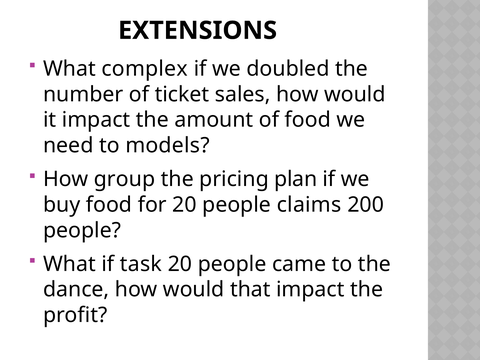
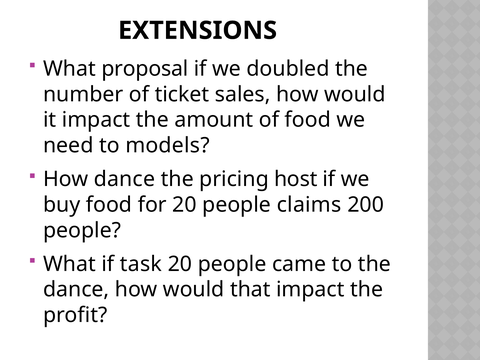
complex: complex -> proposal (145, 69)
How group: group -> dance (124, 179)
plan: plan -> host (296, 179)
